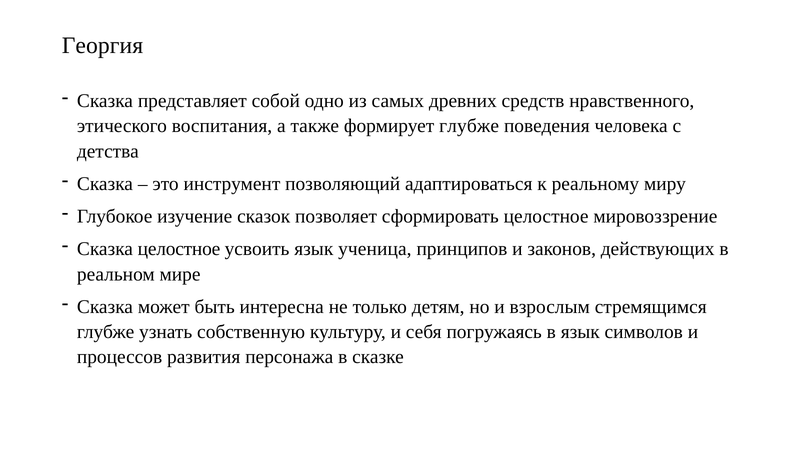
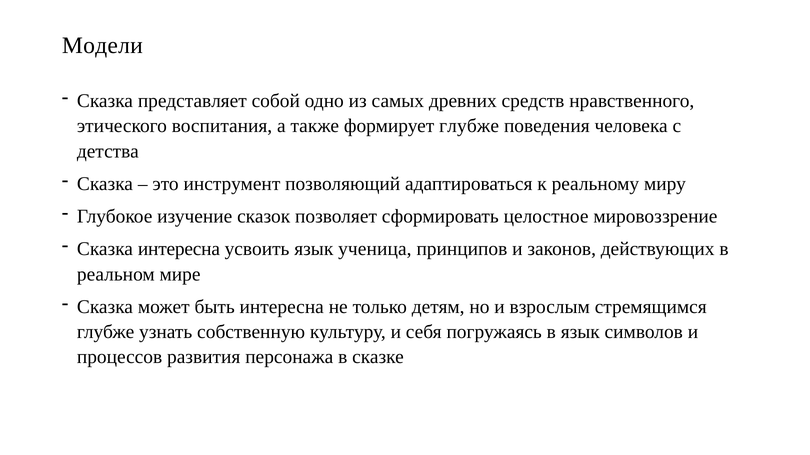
Георгия: Георгия -> Модели (102, 46)
Сказка целостное: целостное -> интересна (179, 249)
